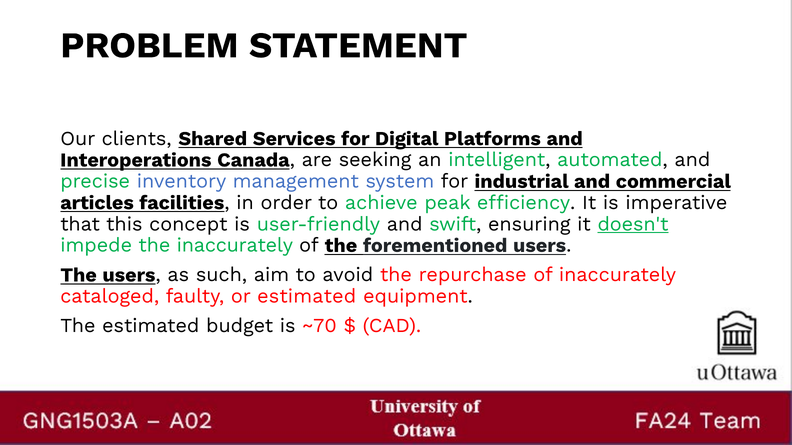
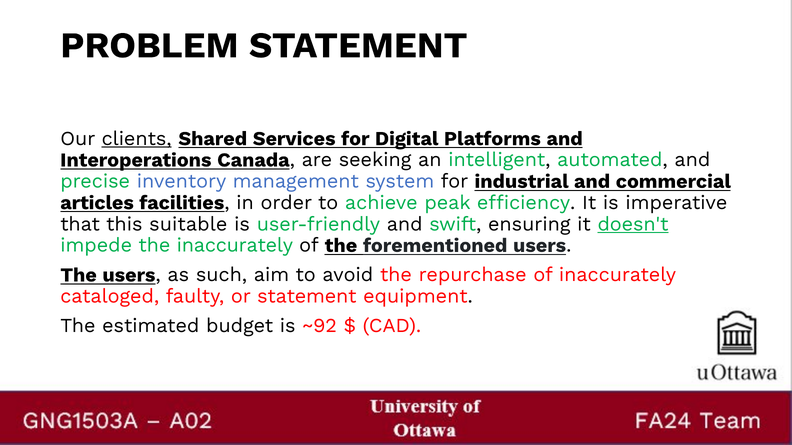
clients underline: none -> present (137, 139)
concept: concept -> suitable (188, 224)
or estimated: estimated -> statement (307, 297)
~70: ~70 -> ~92 (320, 326)
